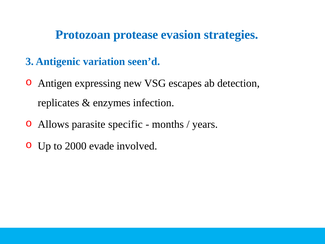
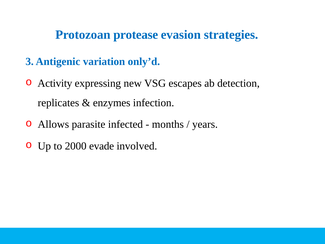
seen’d: seen’d -> only’d (144, 61)
Antigen: Antigen -> Activity (55, 83)
specific: specific -> infected (125, 124)
